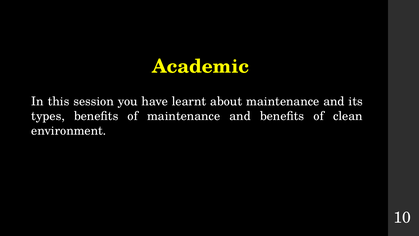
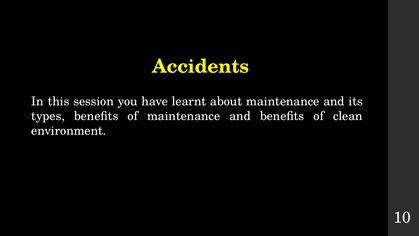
Academic: Academic -> Accidents (201, 66)
